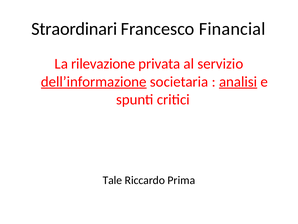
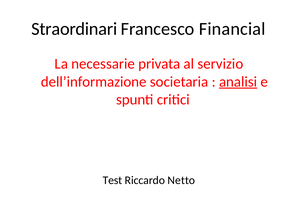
rilevazione: rilevazione -> necessarie (103, 64)
dell’informazione underline: present -> none (94, 82)
Tale: Tale -> Test (112, 180)
Prima: Prima -> Netto (181, 180)
